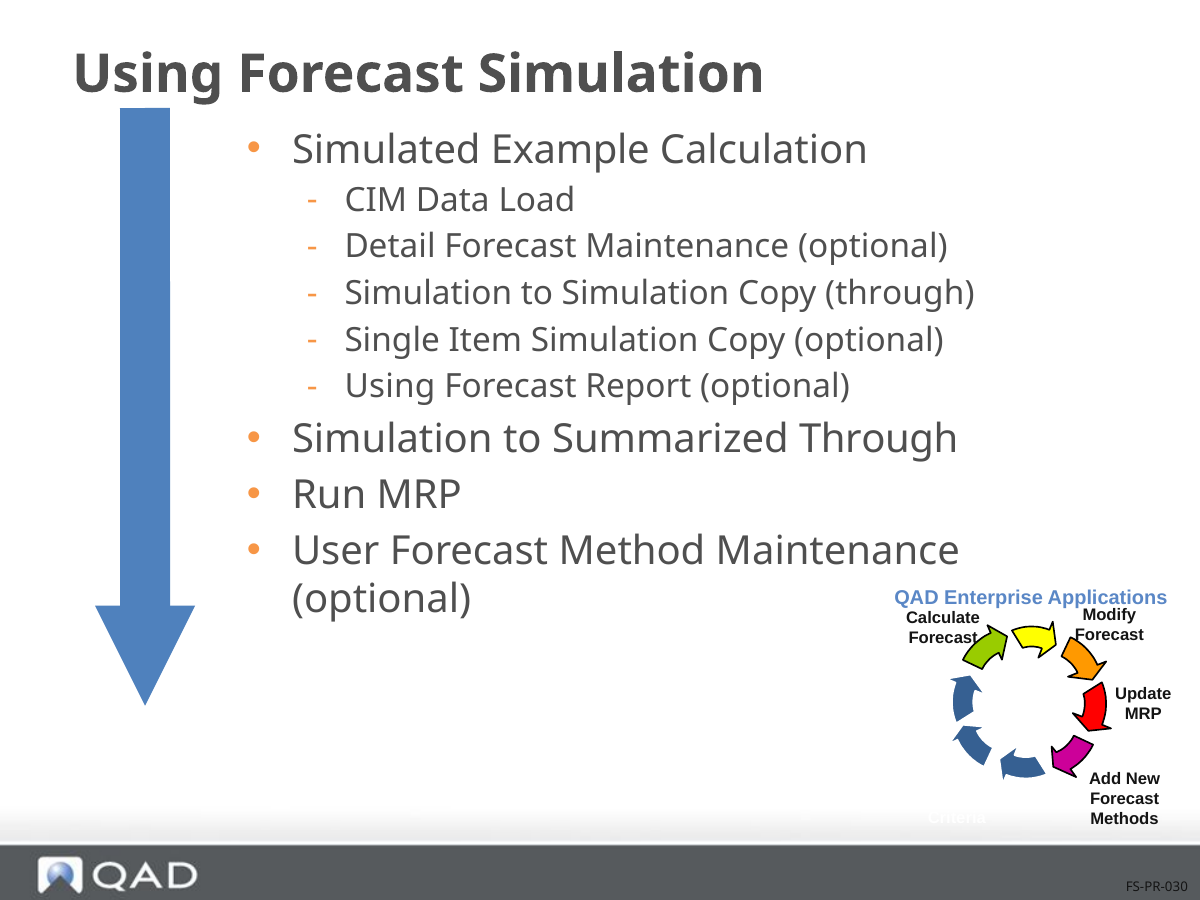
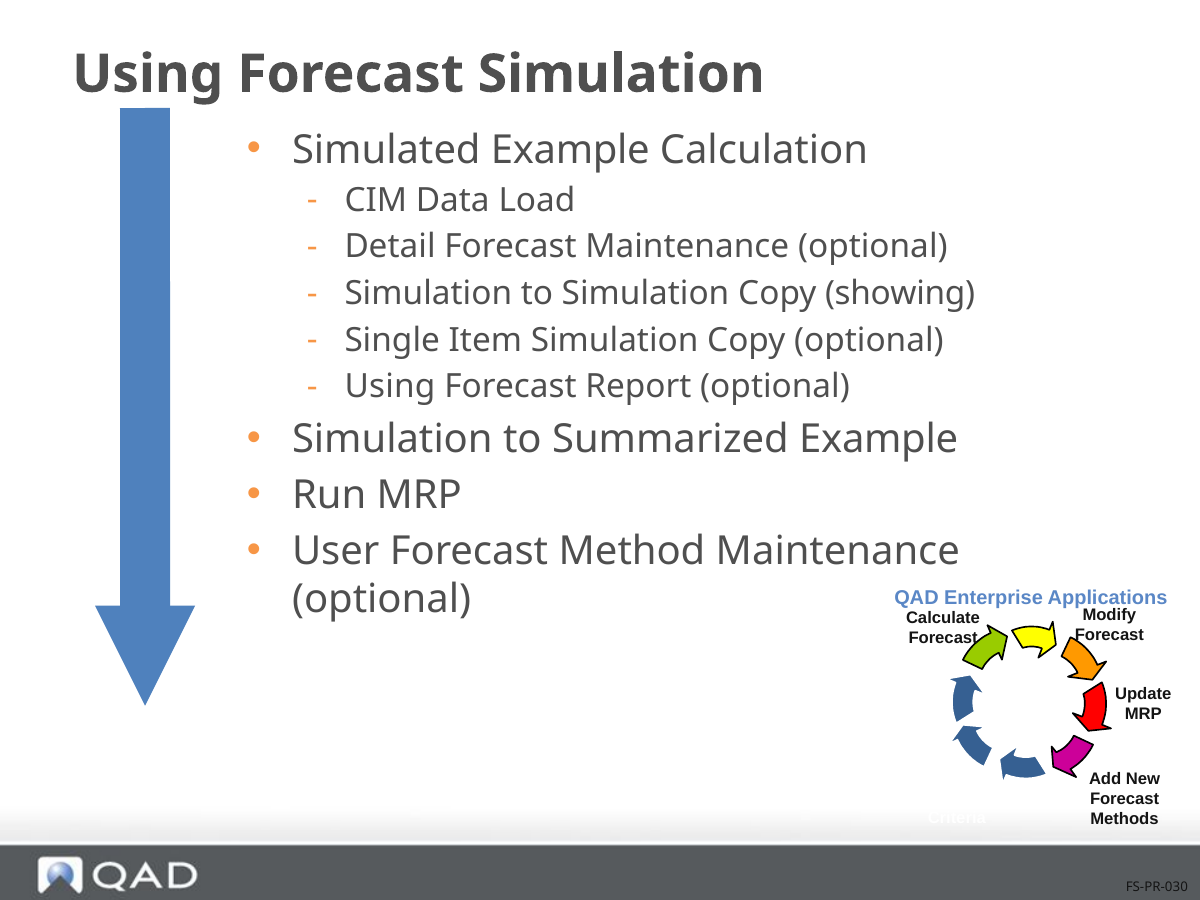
Copy through: through -> showing (900, 294)
Summarized Through: Through -> Example (879, 439)
